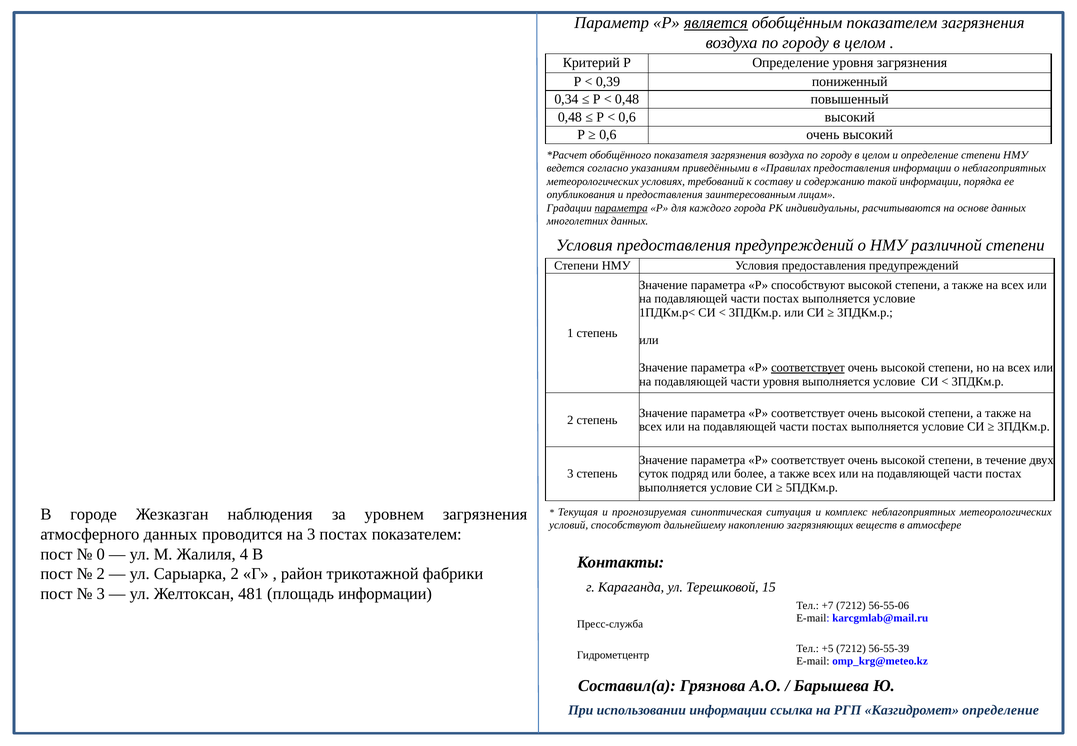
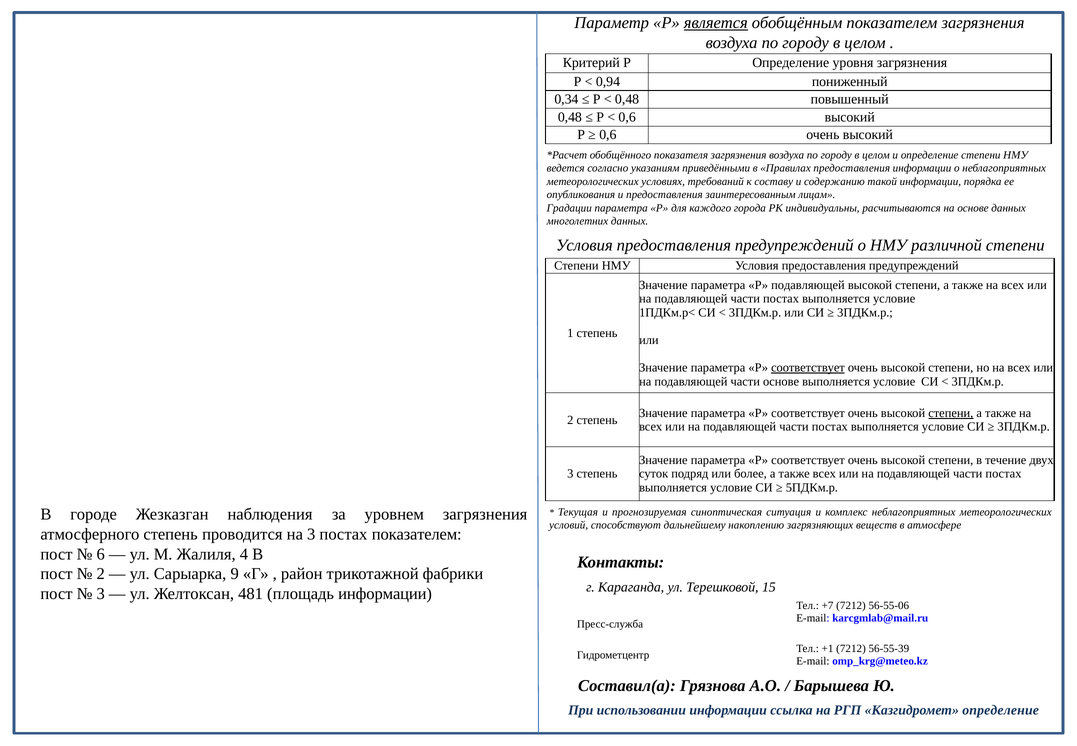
0,39: 0,39 -> 0,94 (608, 81)
параметра underline: present -> none (621, 208)
Р способствуют: способствуют -> подавляющей (808, 285)
части уровня: уровня -> основе (781, 381)
степени underline: none -> present (951, 413)
атмосферного данных: данных -> степень (171, 534)
0: 0 -> 6 (101, 554)
Сарыарка 2: 2 -> 9 (235, 574)
+5: +5 -> +1 (828, 648)
